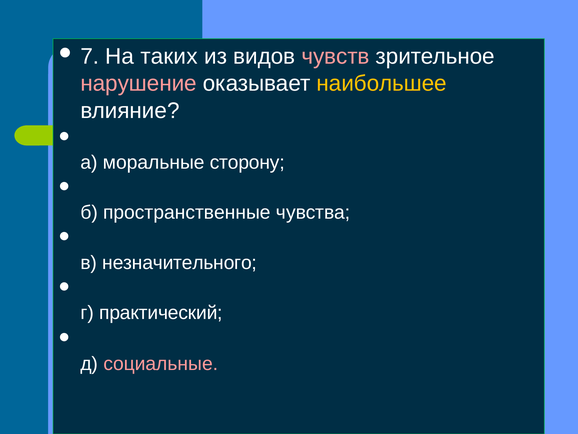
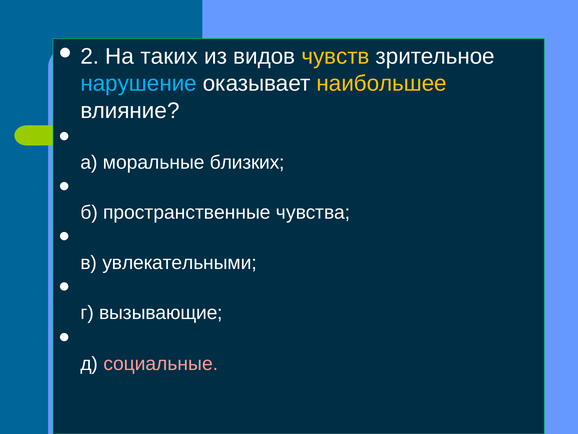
7: 7 -> 2 (90, 56)
чувств colour: pink -> yellow (335, 56)
нарушение colour: pink -> light blue (139, 83)
сторону: сторону -> близких (247, 162)
незначительного: незначительного -> увлекательными (180, 262)
практический: практический -> вызывающие (161, 313)
